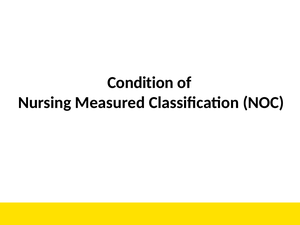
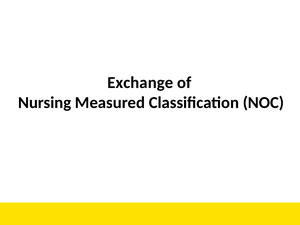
Condition: Condition -> Exchange (140, 83)
